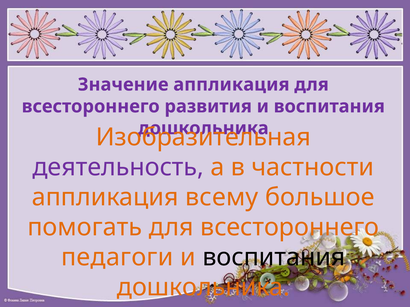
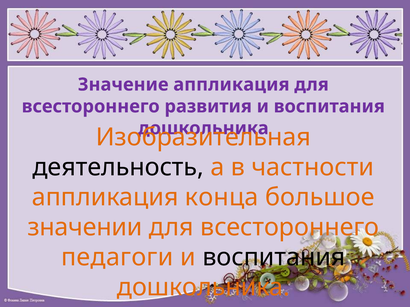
деятельность colour: purple -> black (118, 167)
всему: всему -> конца (222, 197)
помогать: помогать -> значении (85, 227)
